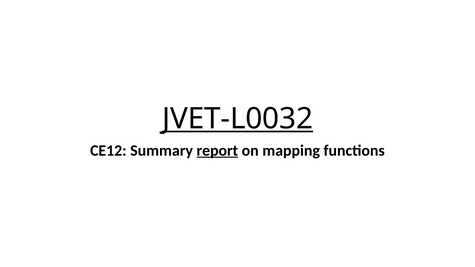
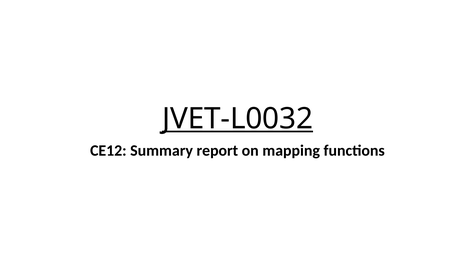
report underline: present -> none (217, 151)
